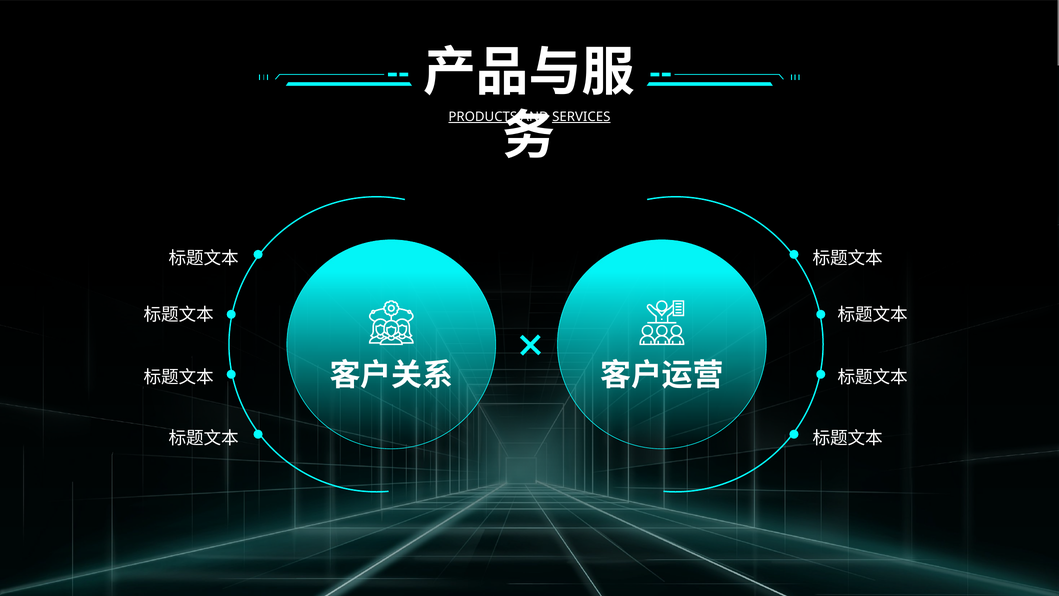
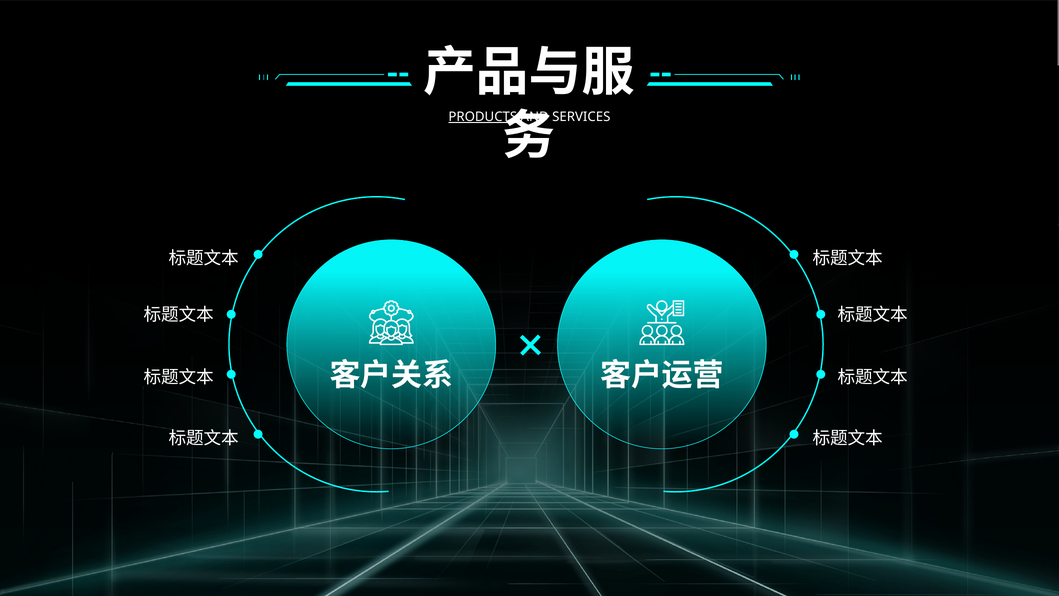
SERVICES underline: present -> none (581, 117)
